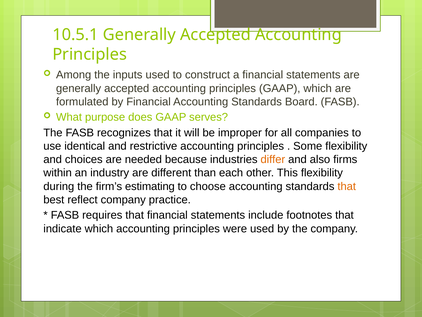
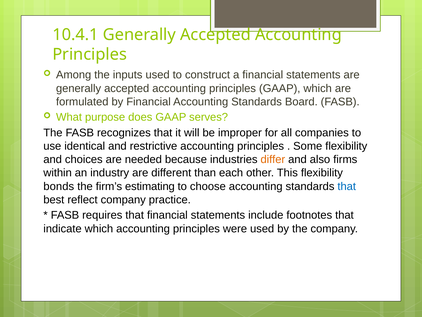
10.5.1: 10.5.1 -> 10.4.1 (76, 35)
during: during -> bonds (59, 186)
that colour: orange -> blue (347, 186)
